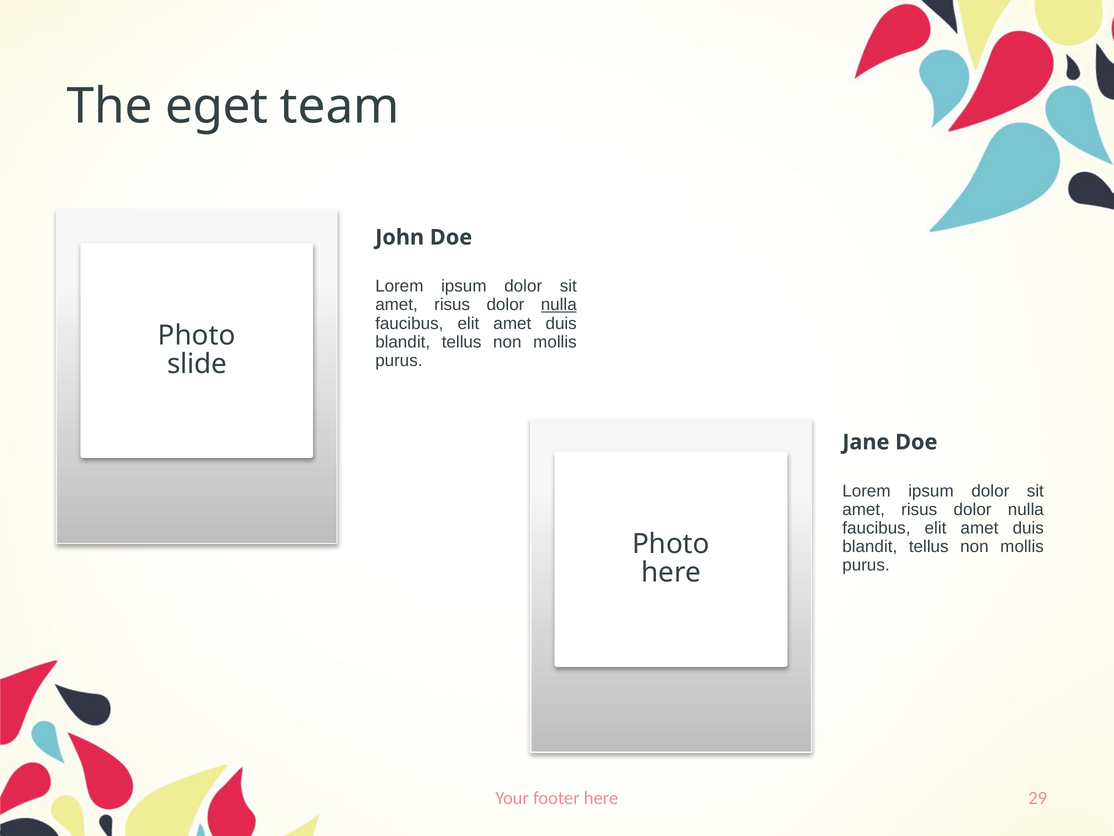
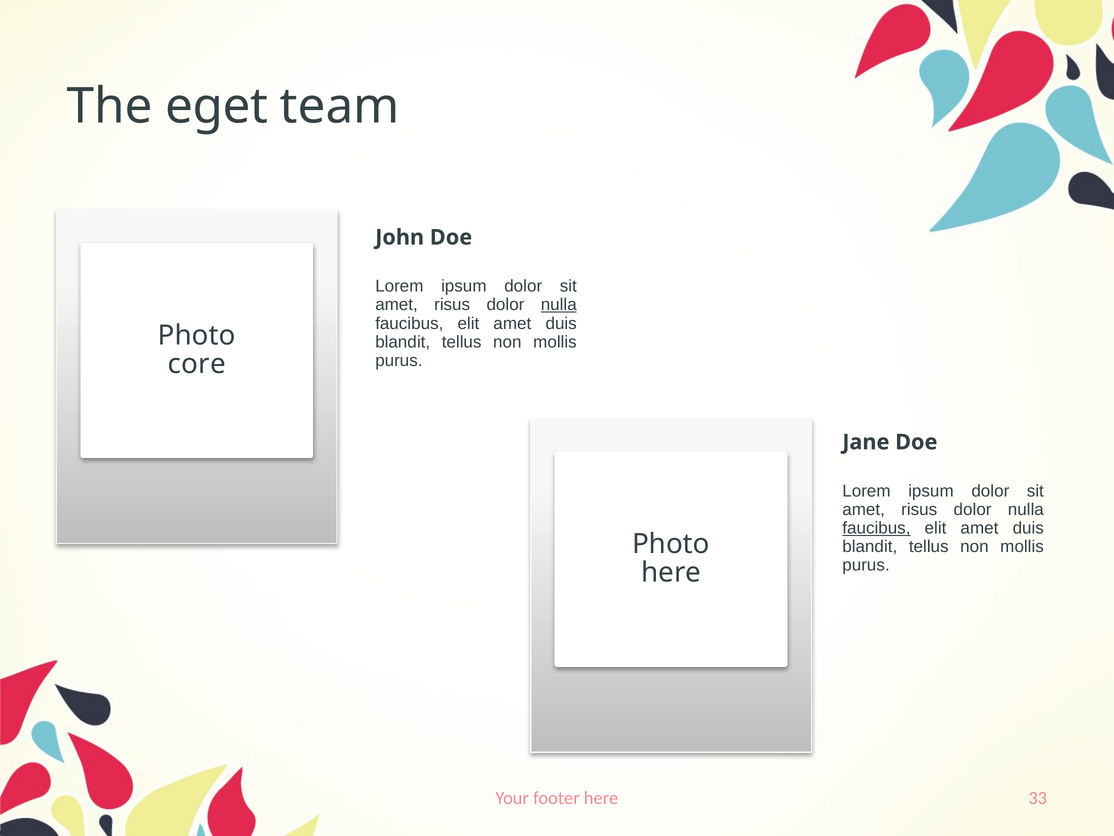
slide: slide -> core (197, 364)
faucibus underline: none -> present (876, 528)
29: 29 -> 33 (1038, 798)
